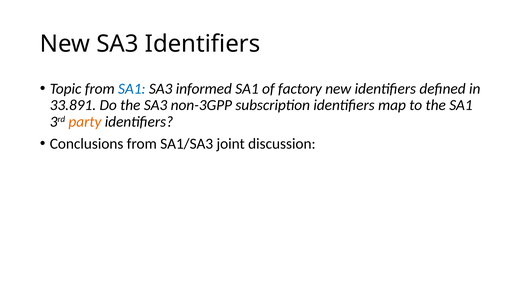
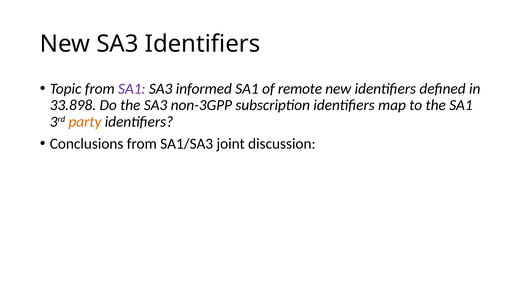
SA1 colour: blue -> purple (132, 89)
factory: factory -> remote (300, 89)
33.891: 33.891 -> 33.898 (73, 105)
